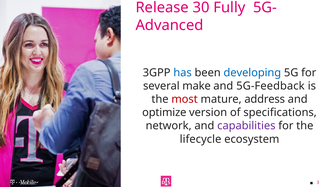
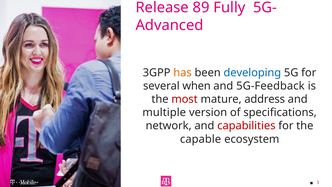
30: 30 -> 89 (201, 8)
has colour: blue -> orange (183, 73)
make: make -> when (197, 86)
optimize: optimize -> multiple (164, 112)
capabilities colour: purple -> red (246, 126)
lifecycle: lifecycle -> capable (201, 139)
